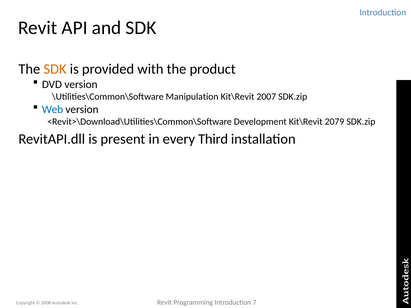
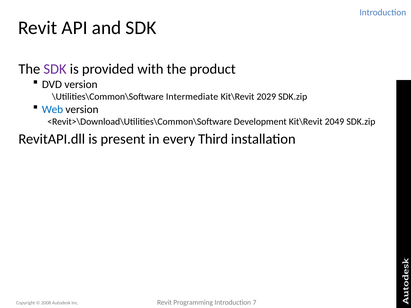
SDK colour: orange -> purple (55, 69)
Manipulation: Manipulation -> Intermediate (192, 97)
2007: 2007 -> 2029 (266, 97)
2079: 2079 -> 2049 (334, 122)
